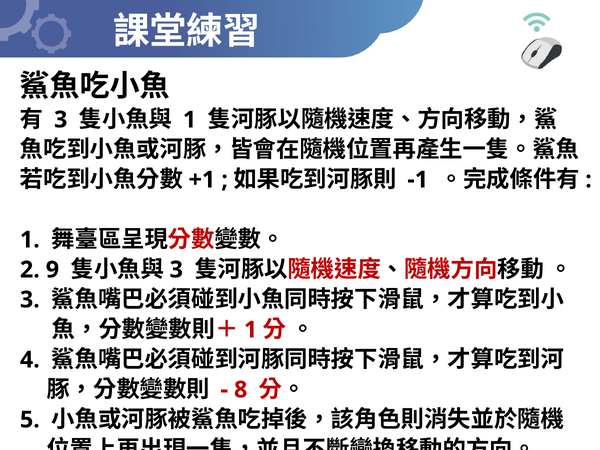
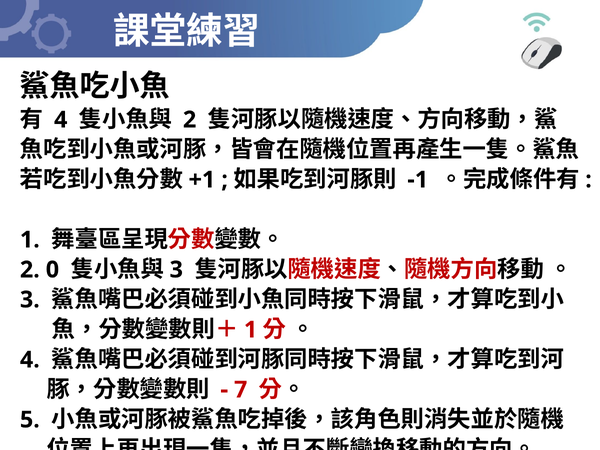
3: 3 -> 4 (61, 120)
1: 1 -> 2 (190, 120)
9: 9 -> 0 (52, 270)
8: 8 -> 7 (241, 390)
